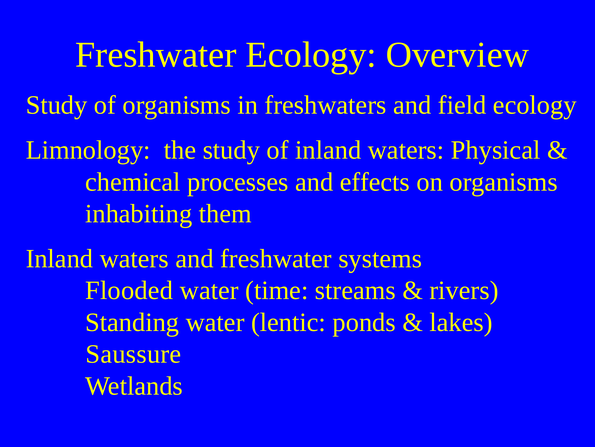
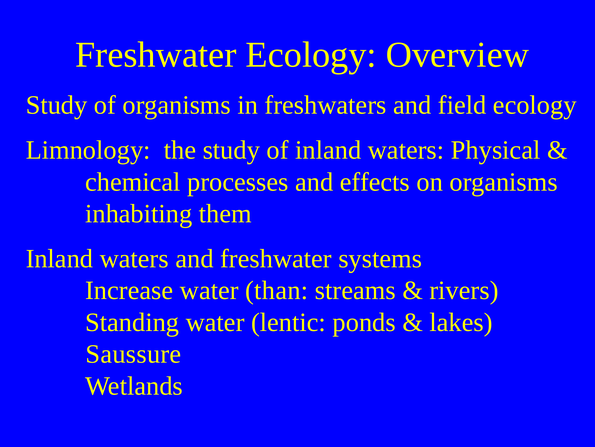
Flooded: Flooded -> Increase (129, 290)
time: time -> than (277, 290)
